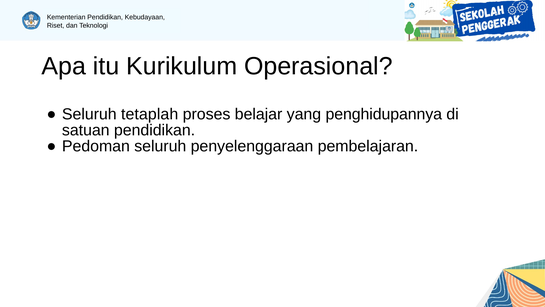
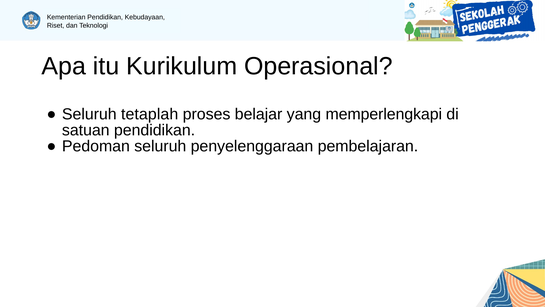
penghidupannya: penghidupannya -> memperlengkapi (384, 114)
